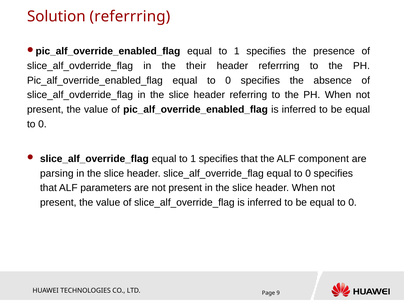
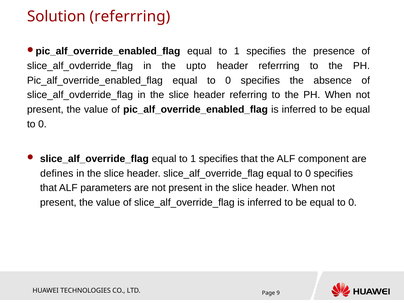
their: their -> upto (196, 66)
parsing: parsing -> defines (57, 173)
